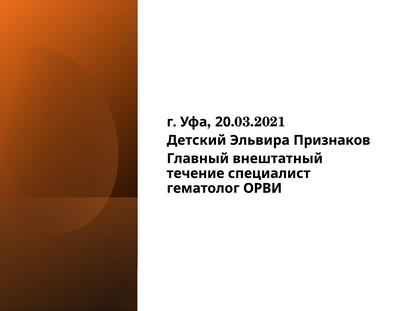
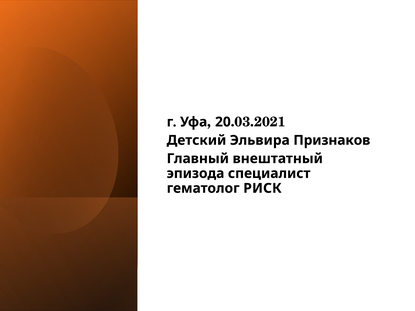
течение: течение -> эпизода (196, 174)
ОРВИ: ОРВИ -> РИСК (262, 188)
